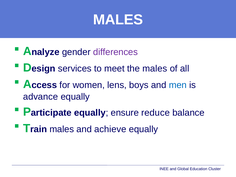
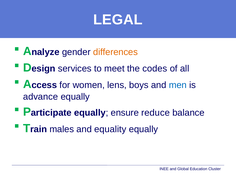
MALES: MALES -> LEGAL (118, 20)
differences colour: purple -> orange (115, 52)
the males: males -> codes (155, 69)
achieve: achieve -> equality (110, 129)
